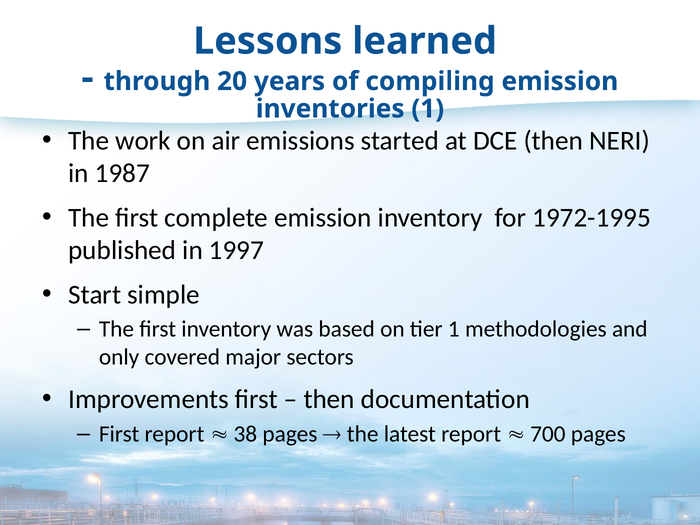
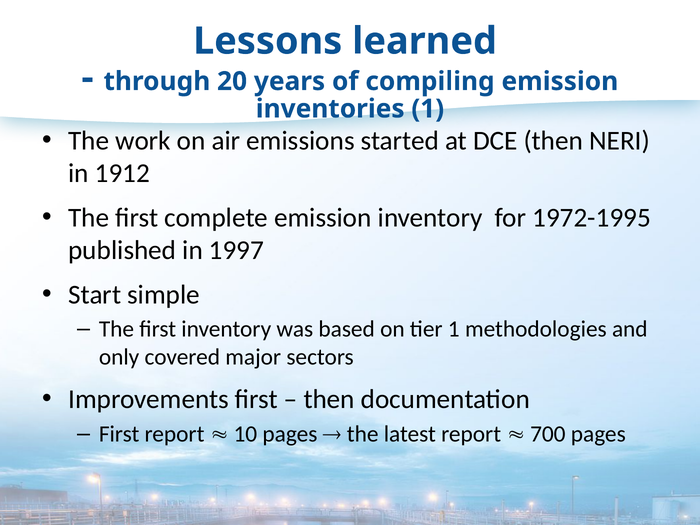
1987: 1987 -> 1912 (122, 173)
38: 38 -> 10 (245, 434)
